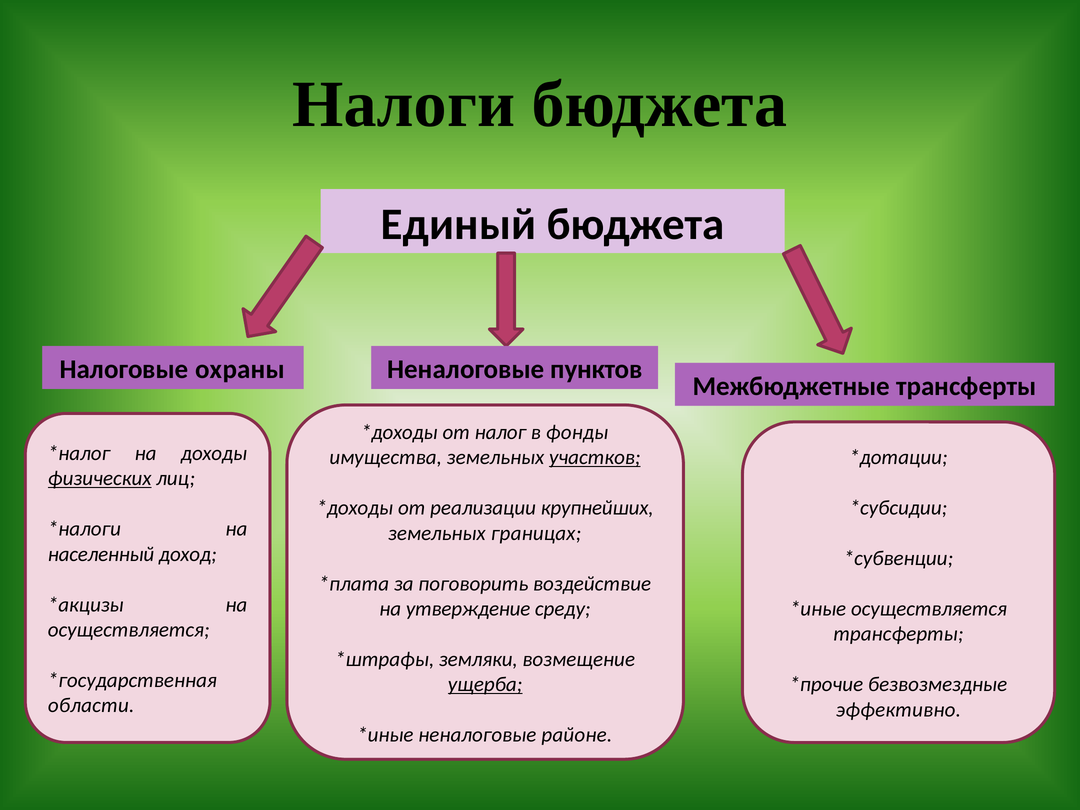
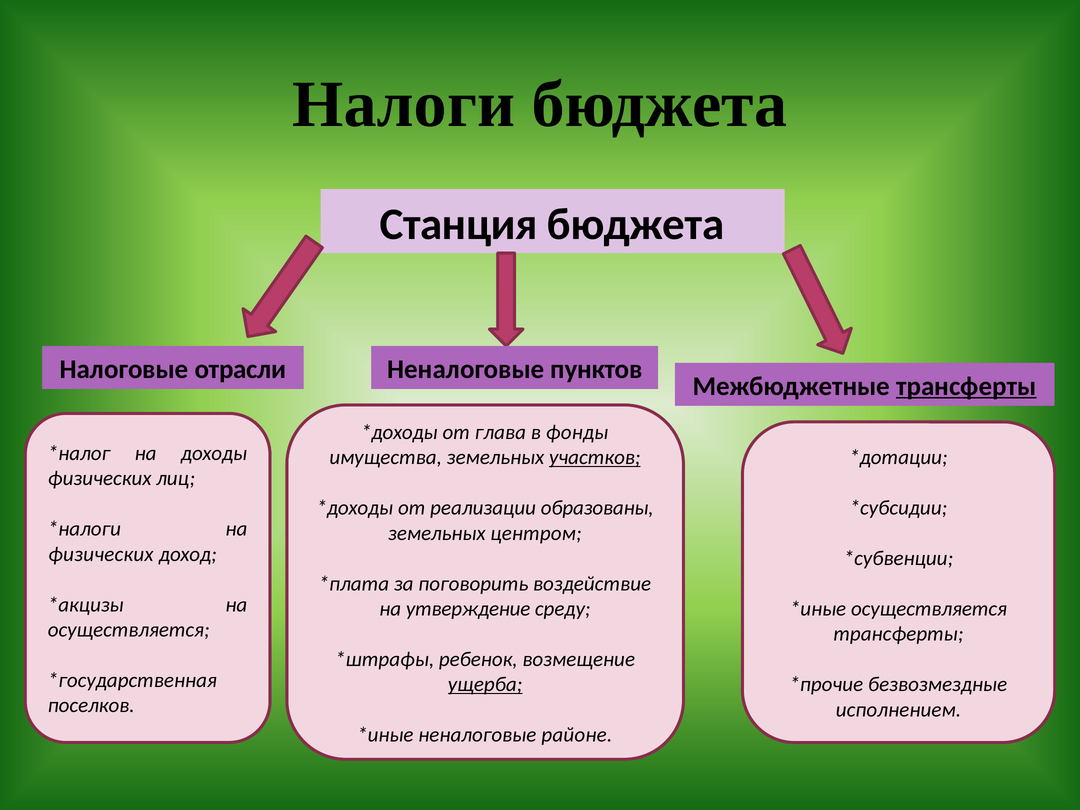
Единый: Единый -> Станция (459, 225)
охраны: охраны -> отрасли (240, 369)
трансферты underline: none -> present (966, 386)
налог: налог -> глава (500, 432)
физических underline: present -> none (100, 479)
крупнейших: крупнейших -> образованы (597, 508)
границах: границах -> центром (536, 533)
населенный: населенный -> физических (101, 554)
земляки: земляки -> ребенок (478, 659)
области: области -> поселков (91, 705)
эффективно: эффективно -> исполнением (898, 710)
